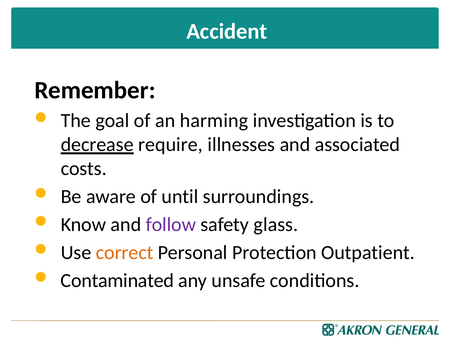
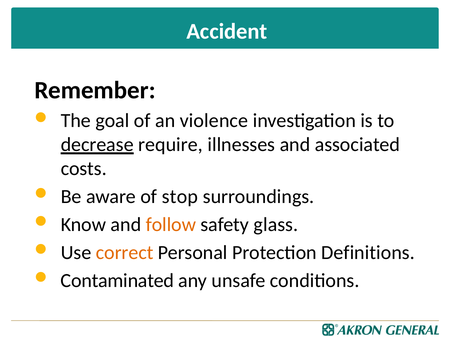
harming: harming -> violence (214, 121)
until: until -> stop (180, 197)
follow colour: purple -> orange (171, 225)
Outpatient: Outpatient -> Definitions (368, 253)
